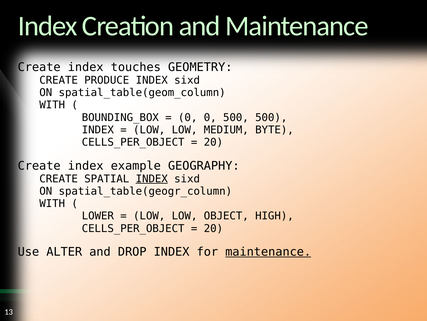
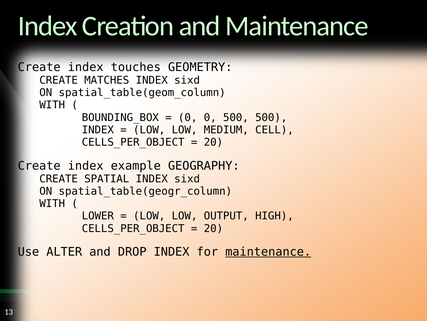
PRODUCE: PRODUCE -> MATCHES (107, 80)
BYTE: BYTE -> CELL (274, 130)
INDEX underline: present -> none (152, 178)
OBJECT: OBJECT -> OUTPUT (226, 216)
